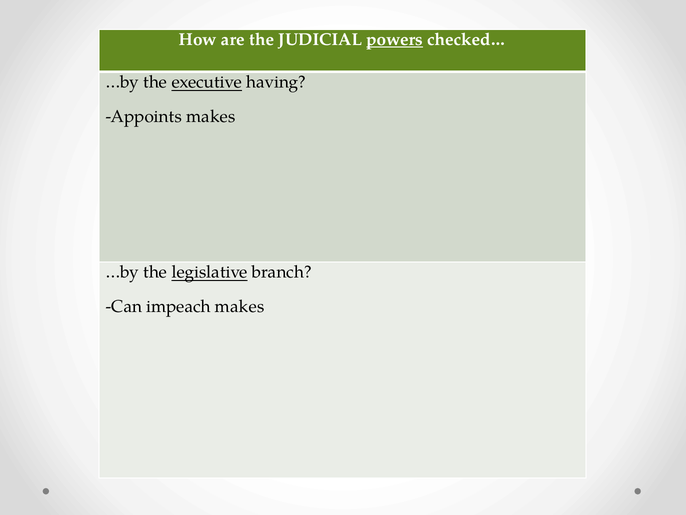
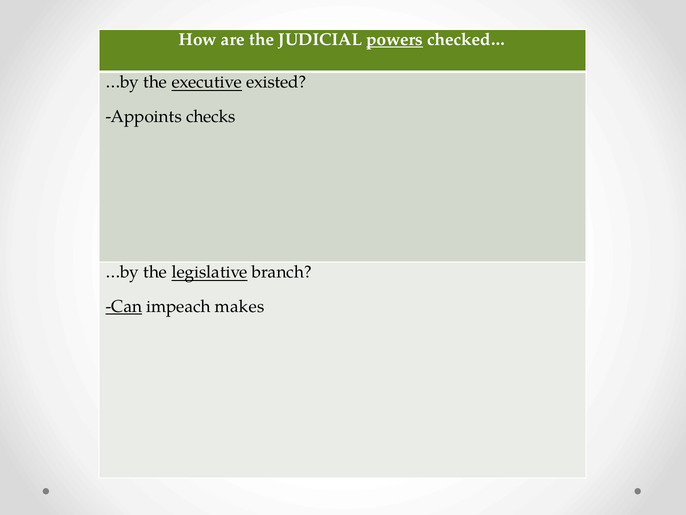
having: having -> existed (276, 82)
Appoints makes: makes -> checks (211, 117)
Can underline: none -> present (124, 306)
